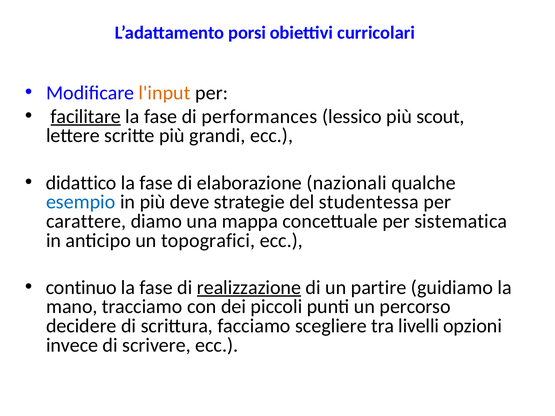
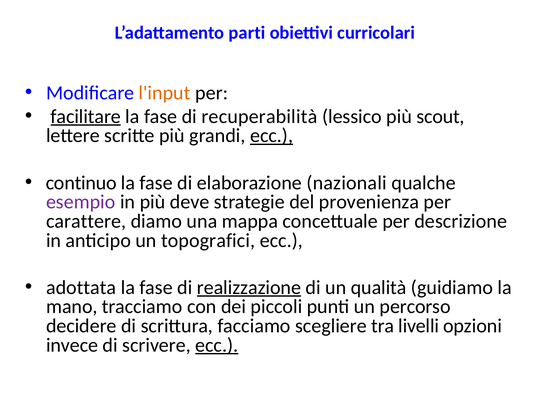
porsi: porsi -> parti (247, 33)
performances: performances -> recuperabilità (259, 117)
ecc underline: none -> present (272, 136)
didattico: didattico -> continuo (81, 183)
esempio colour: blue -> purple (81, 202)
studentessa: studentessa -> provenienza (369, 202)
sistematica: sistematica -> descrizione (461, 221)
continuo: continuo -> adottata (81, 288)
partire: partire -> qualità (379, 288)
ecc underline: none -> present (217, 345)
